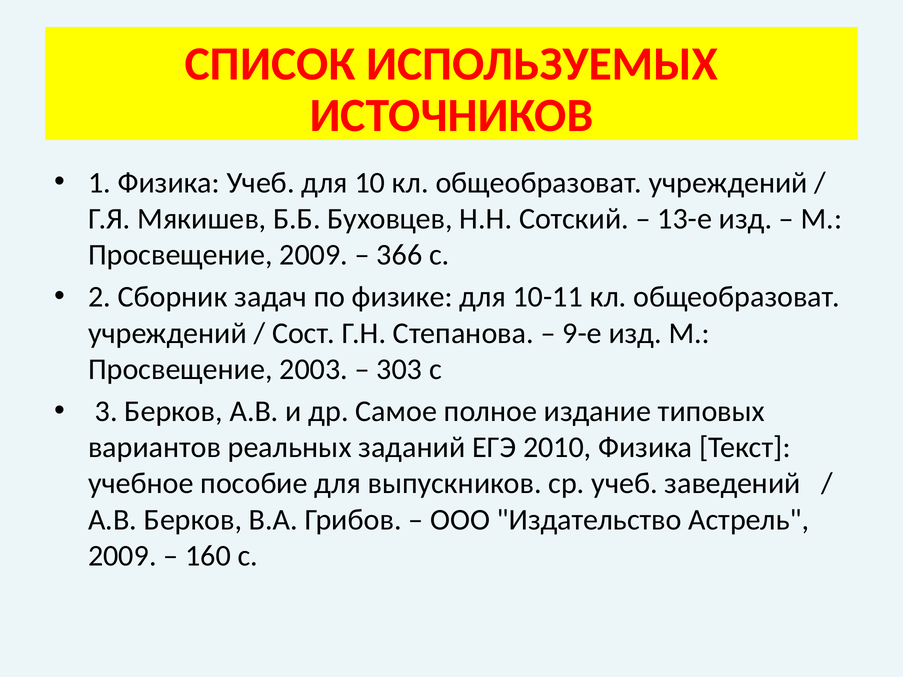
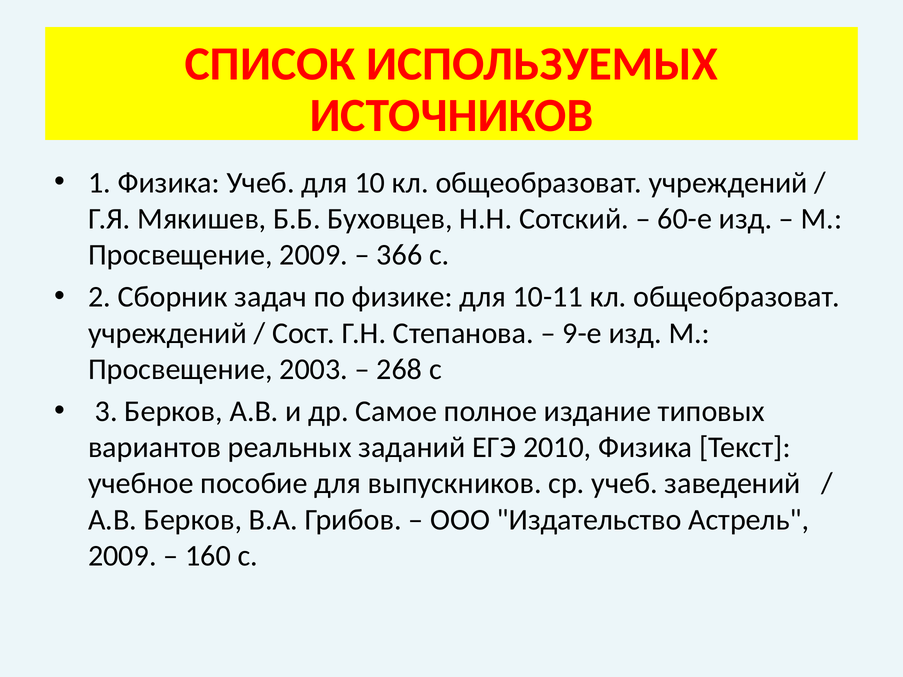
13-е: 13-е -> 60-е (685, 219)
303: 303 -> 268 (399, 369)
